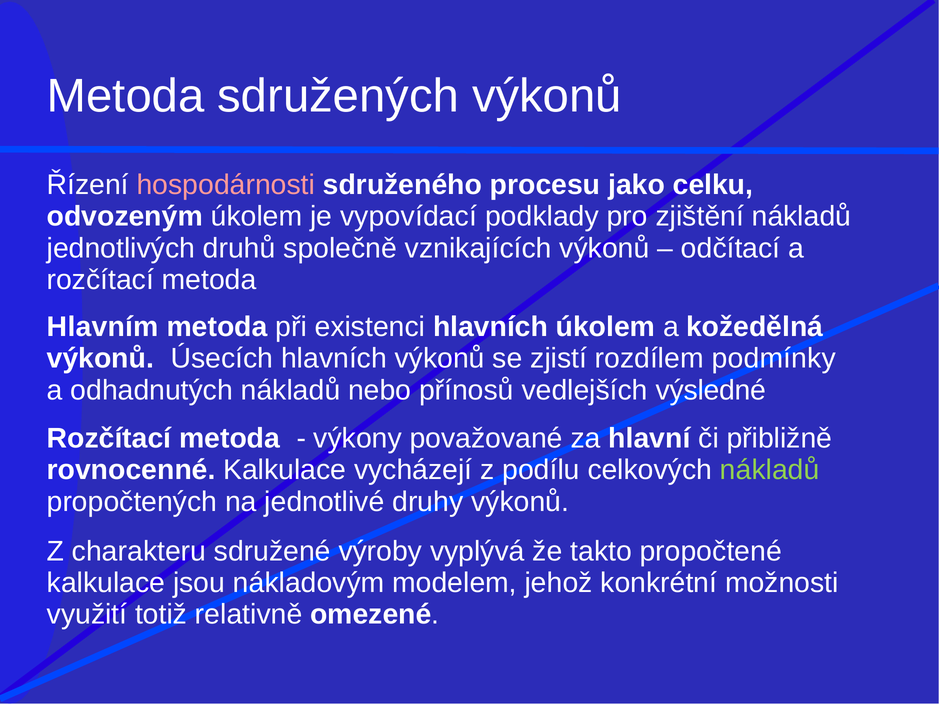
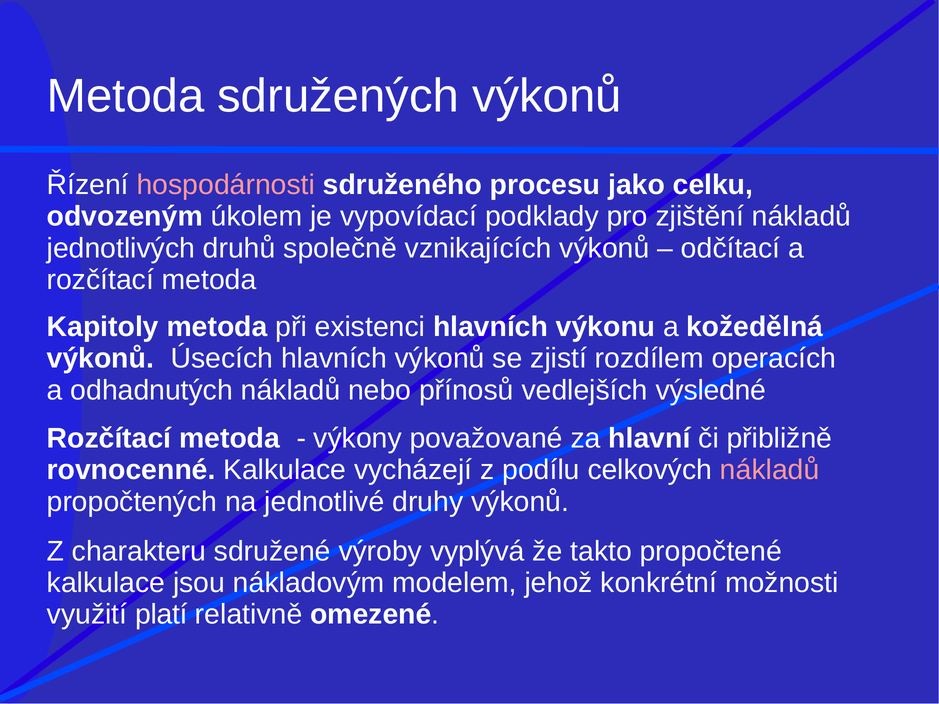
Hlavním: Hlavním -> Kapitoly (103, 327)
hlavních úkolem: úkolem -> výkonu (605, 327)
podmínky: podmínky -> operacích (774, 359)
nákladů colour: light green -> pink (770, 470)
totiž: totiž -> platí (161, 615)
